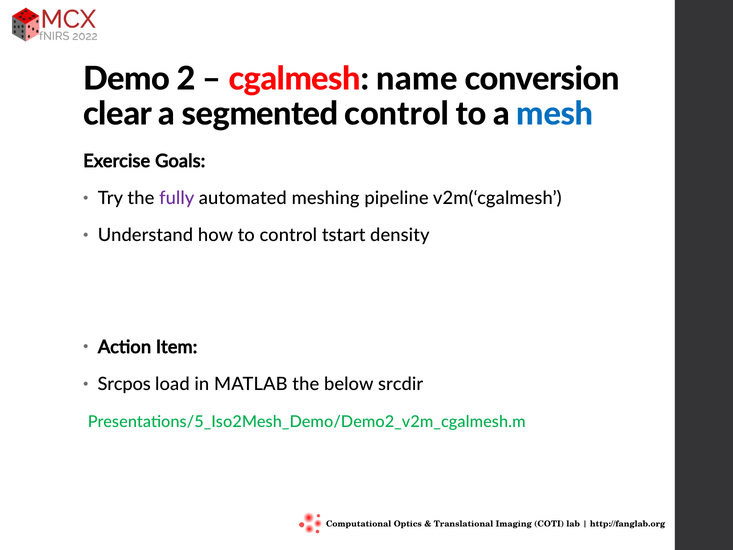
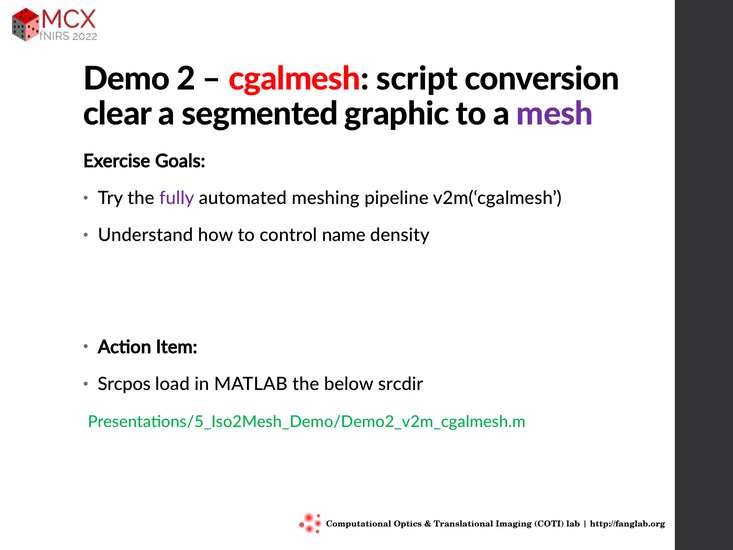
name: name -> script (417, 79)
segmented control: control -> graphic (397, 114)
mesh colour: blue -> purple (555, 114)
tstart: tstart -> name (344, 235)
